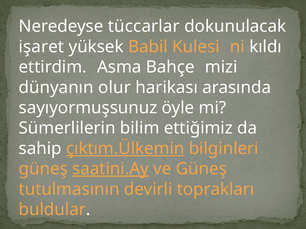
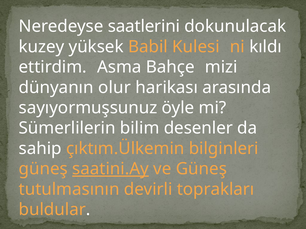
tüccarlar: tüccarlar -> saatlerini (144, 26)
işaret: işaret -> kuzey (41, 47)
ettiğimiz: ettiğimiz -> desenler (198, 128)
çıktım.Ülkemin underline: present -> none (125, 149)
